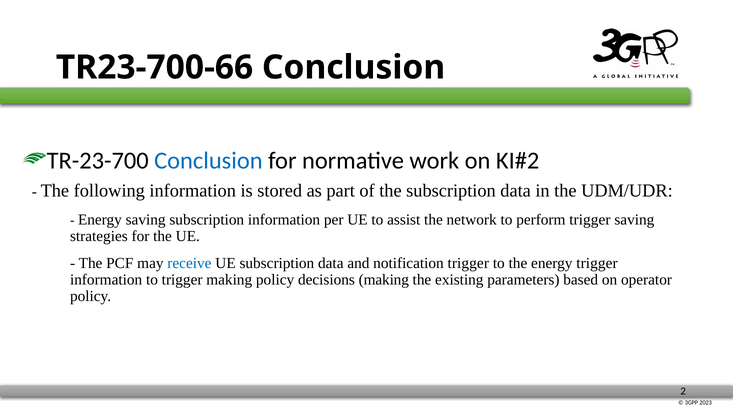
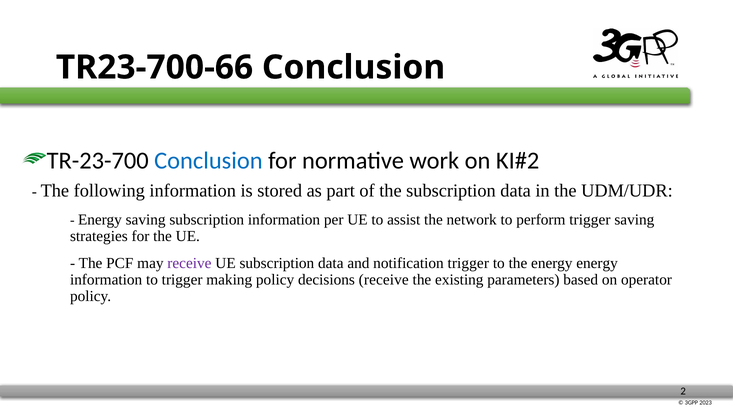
receive colour: blue -> purple (189, 264)
energy trigger: trigger -> energy (597, 264)
decisions making: making -> receive (384, 280)
